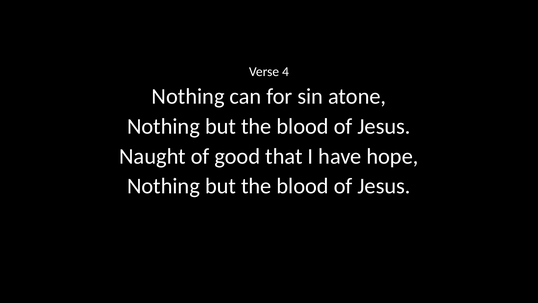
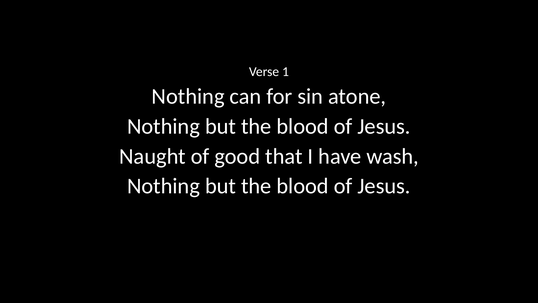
4: 4 -> 1 (286, 72)
hope: hope -> wash (393, 156)
